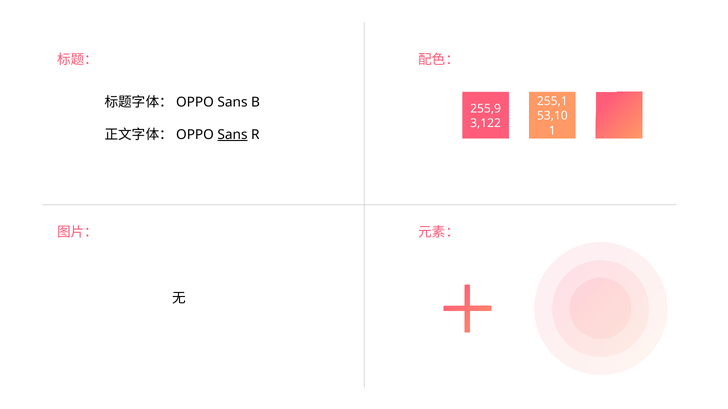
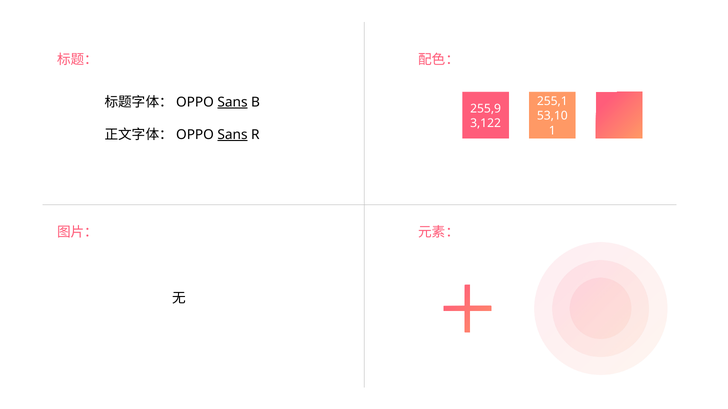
Sans underline: none -> present (232, 102)
